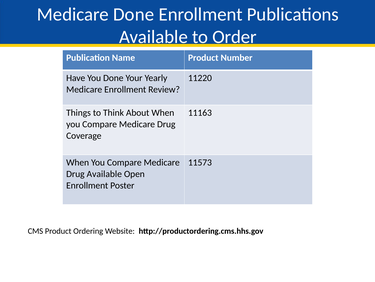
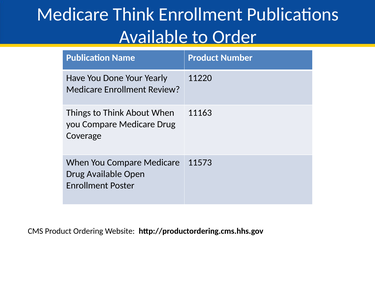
Medicare Done: Done -> Think (134, 14)
